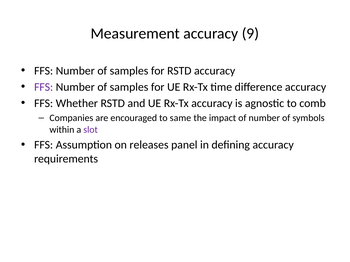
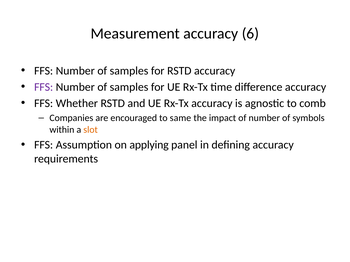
9: 9 -> 6 (250, 33)
slot colour: purple -> orange (91, 130)
releases: releases -> applying (149, 145)
